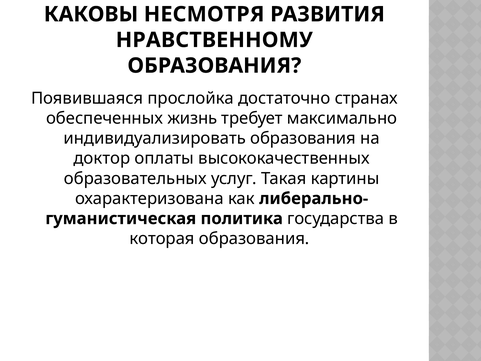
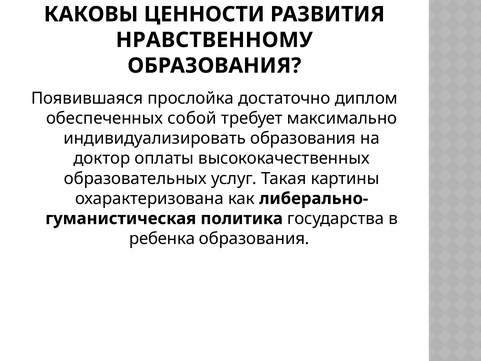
НЕСМОТРЯ: НЕСМОТРЯ -> ЦЕННОСТИ (204, 14)
странах: странах -> диплом (366, 98)
жизнь: жизнь -> собой (192, 118)
которая: которая -> ребенка (162, 238)
